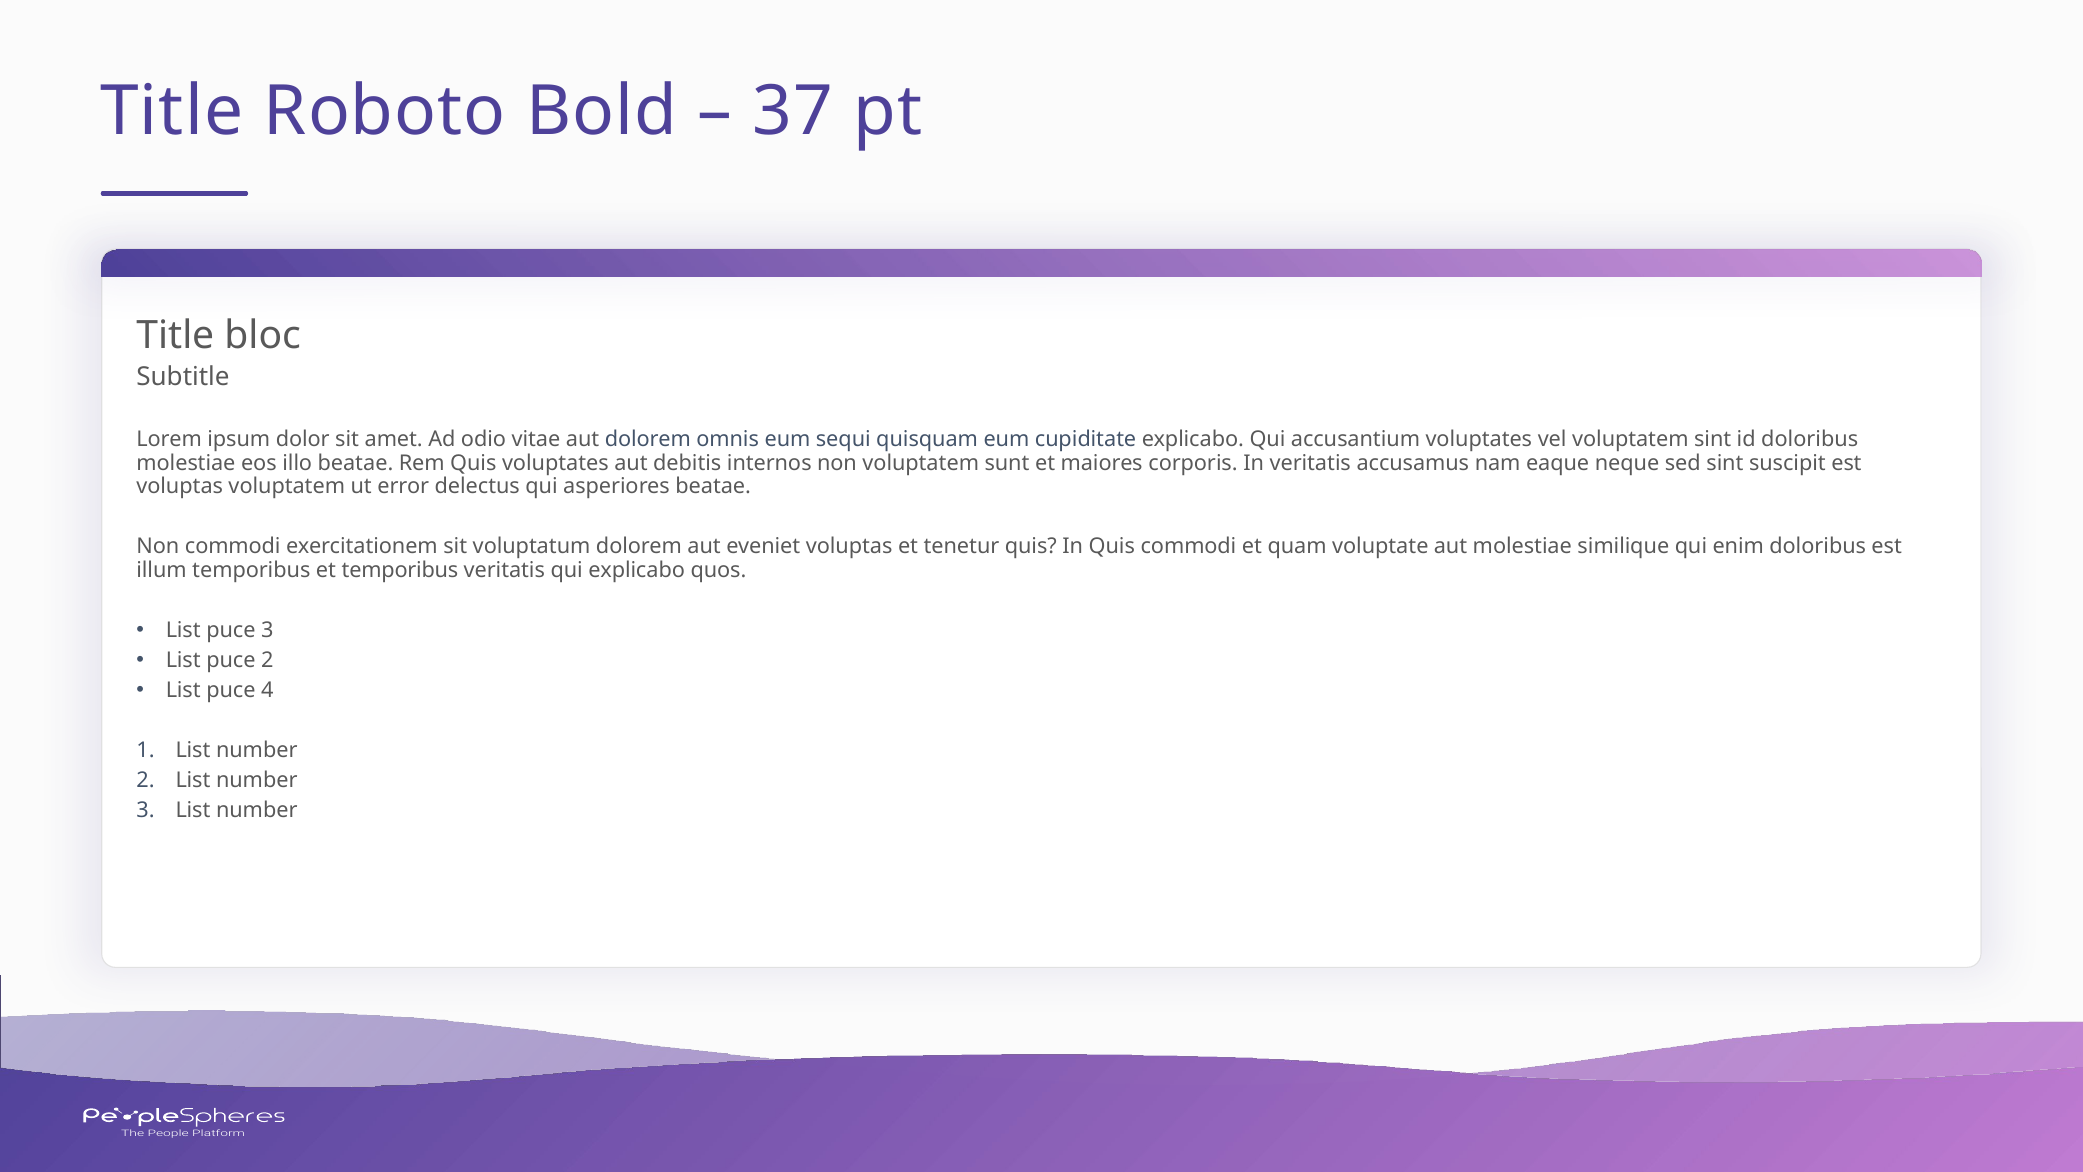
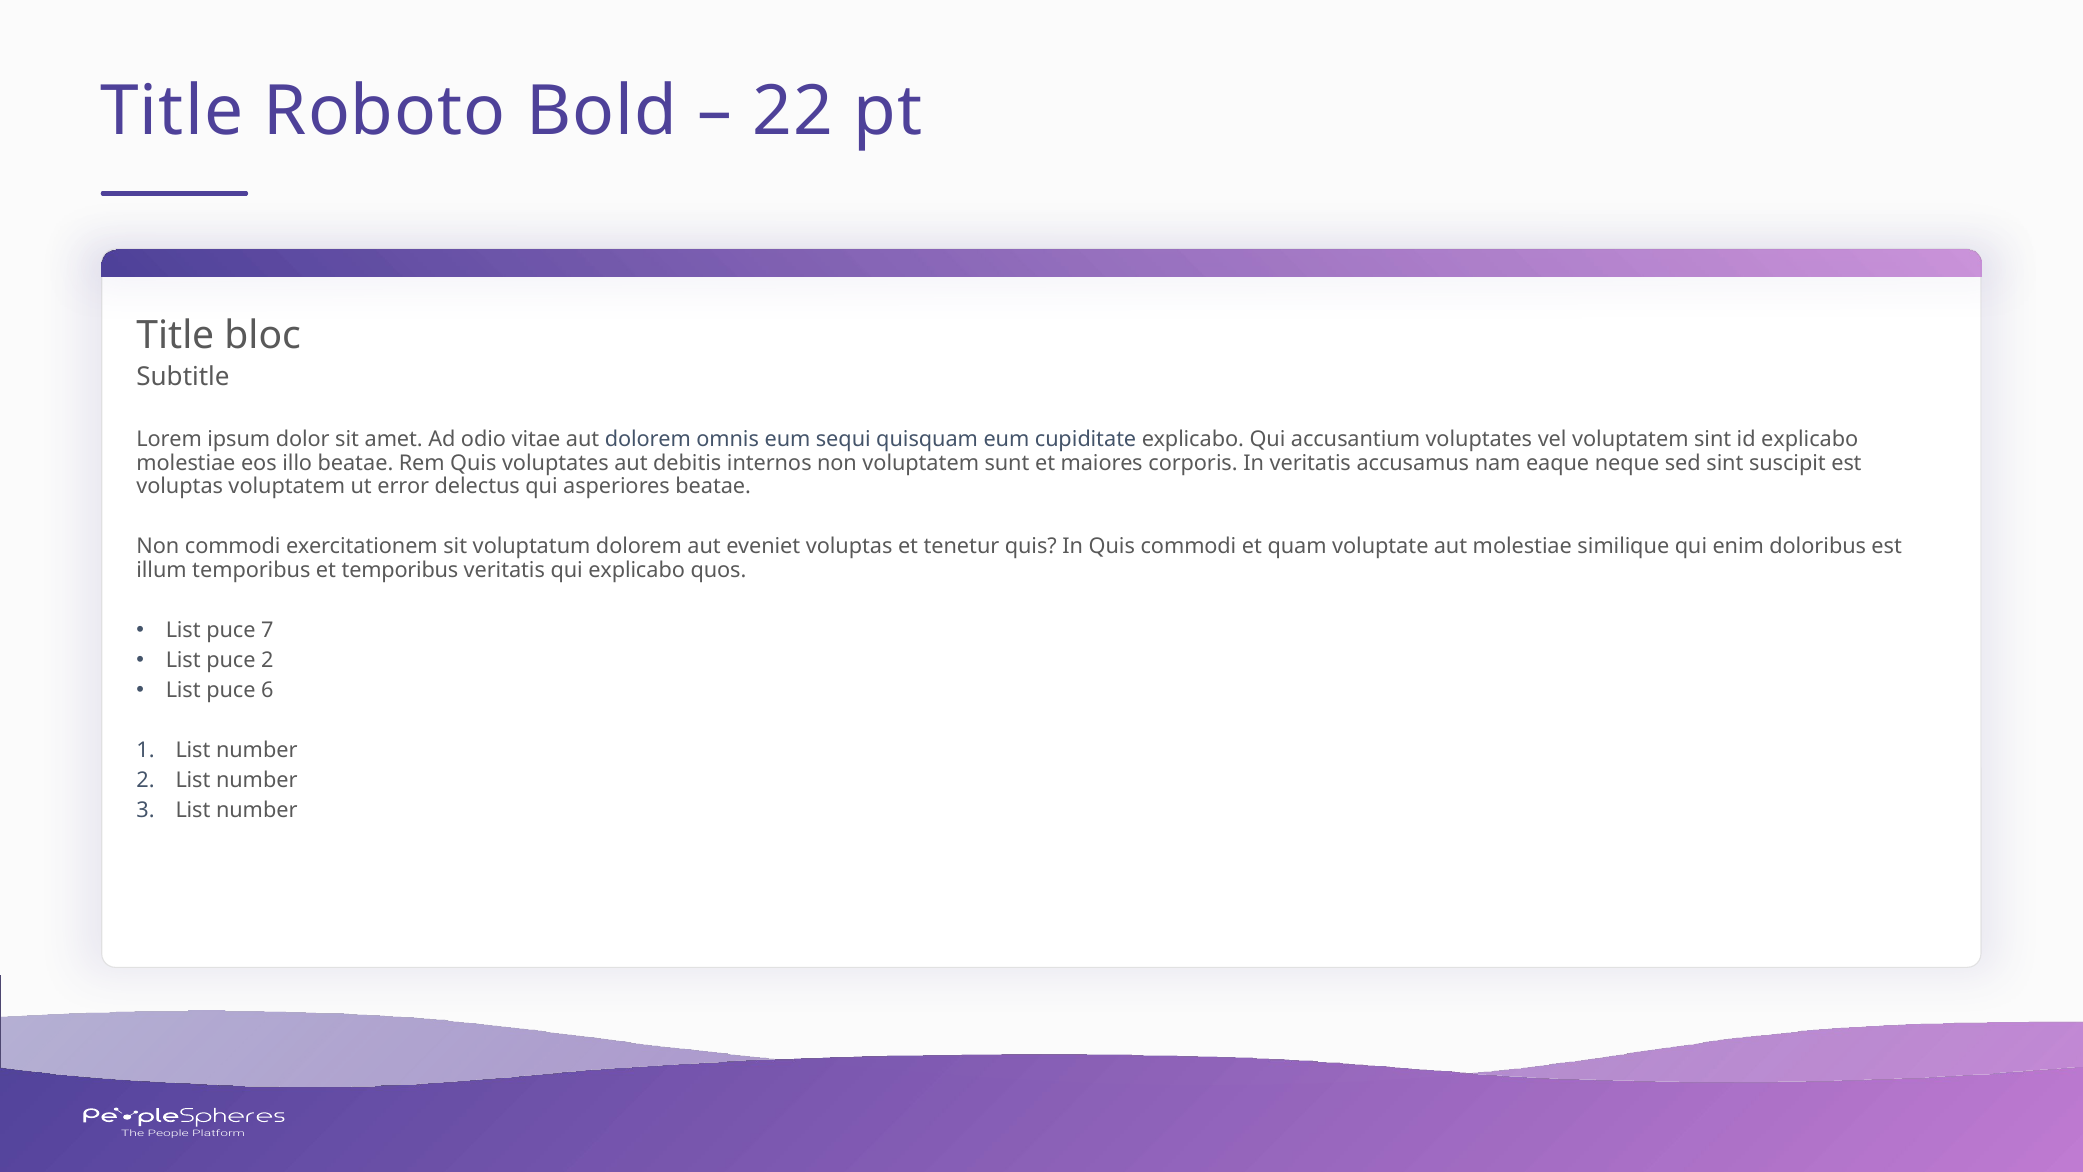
37: 37 -> 22 (793, 112)
id doloribus: doloribus -> explicabo (1810, 439)
puce 3: 3 -> 7 (267, 630)
4: 4 -> 6 (267, 690)
